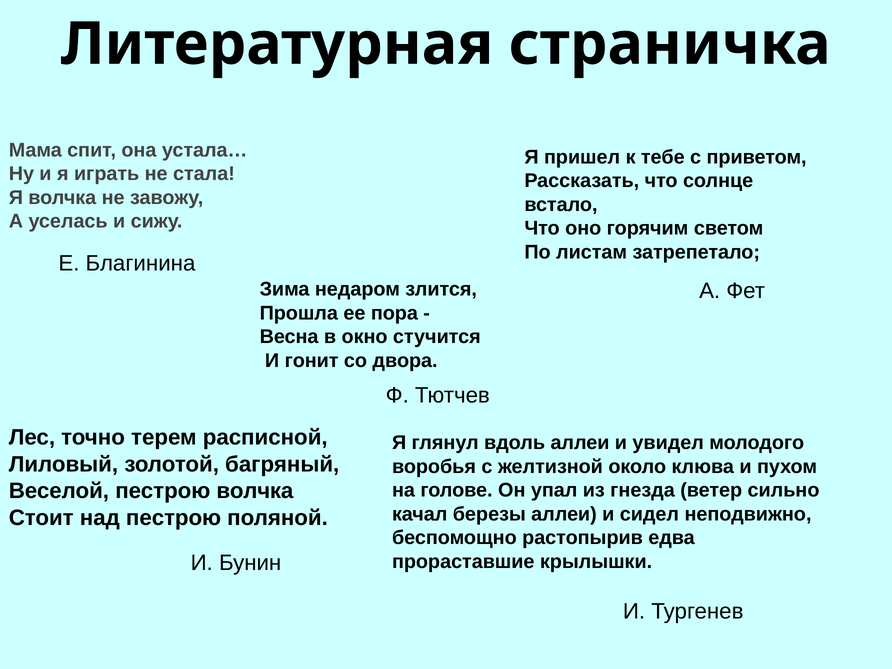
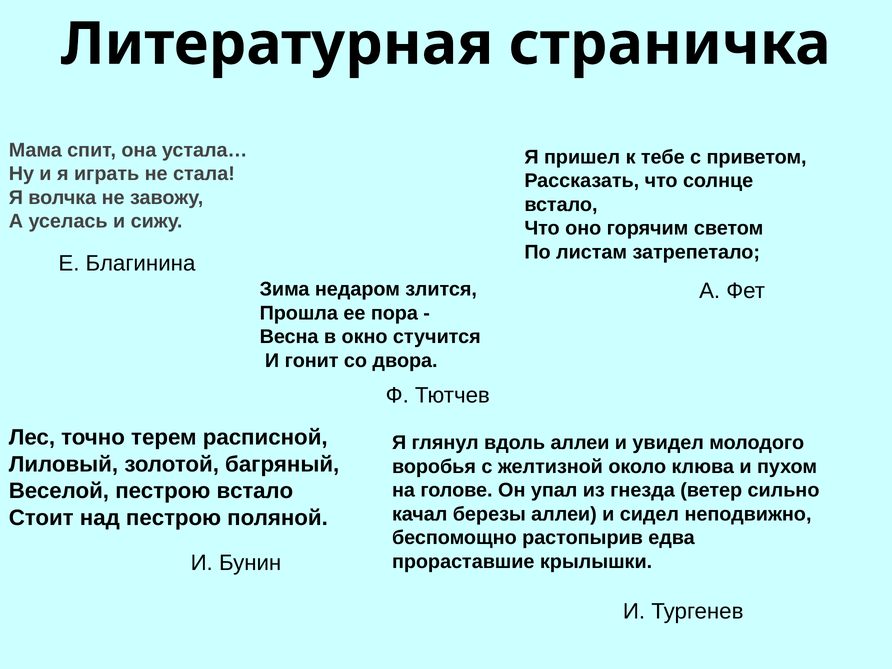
пестрою волчка: волчка -> встало (255, 491)
